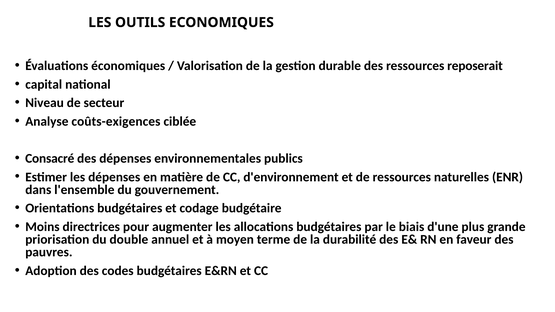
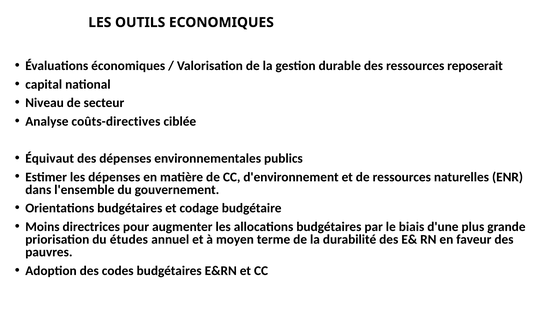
coûts-exigences: coûts-exigences -> coûts-directives (116, 121)
Consacré: Consacré -> Équivaut (50, 159)
double: double -> études (129, 240)
